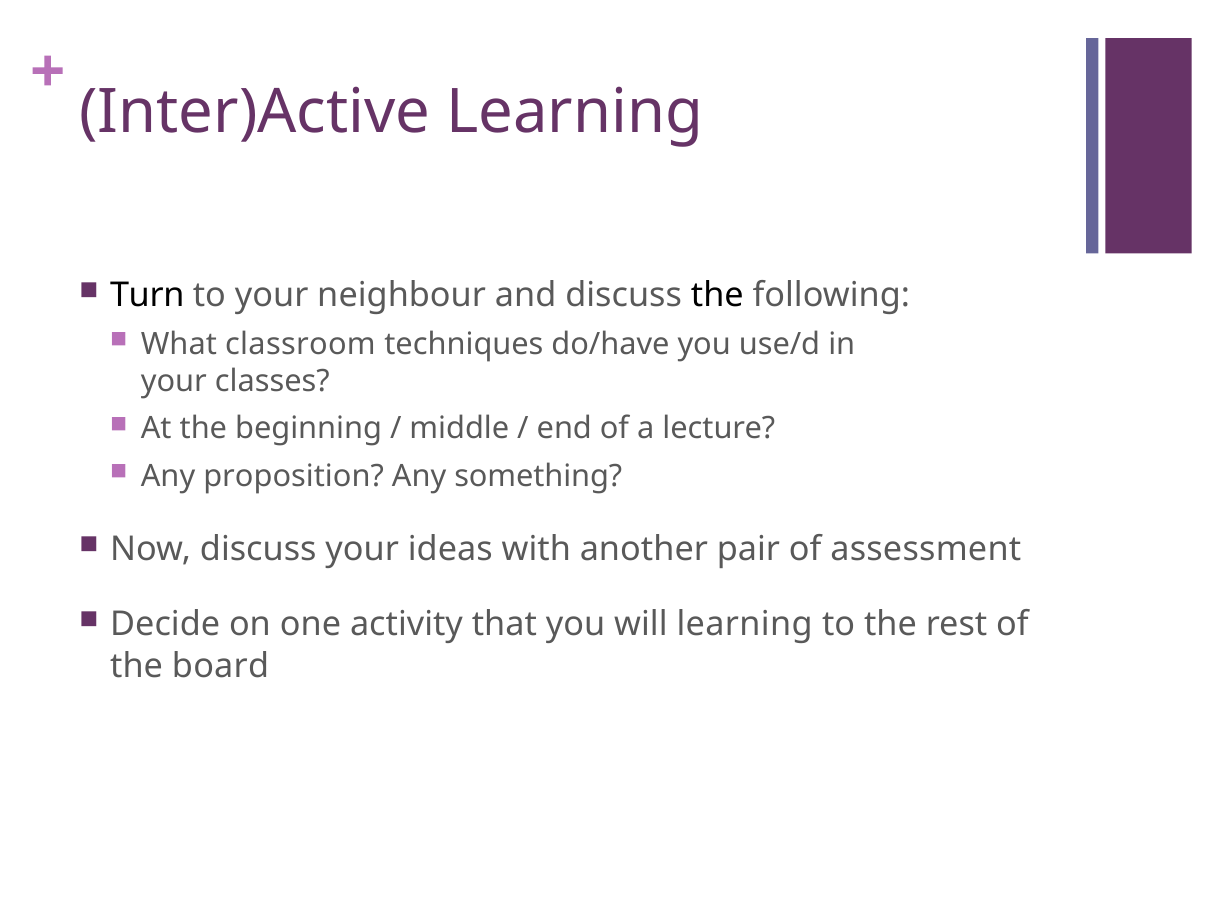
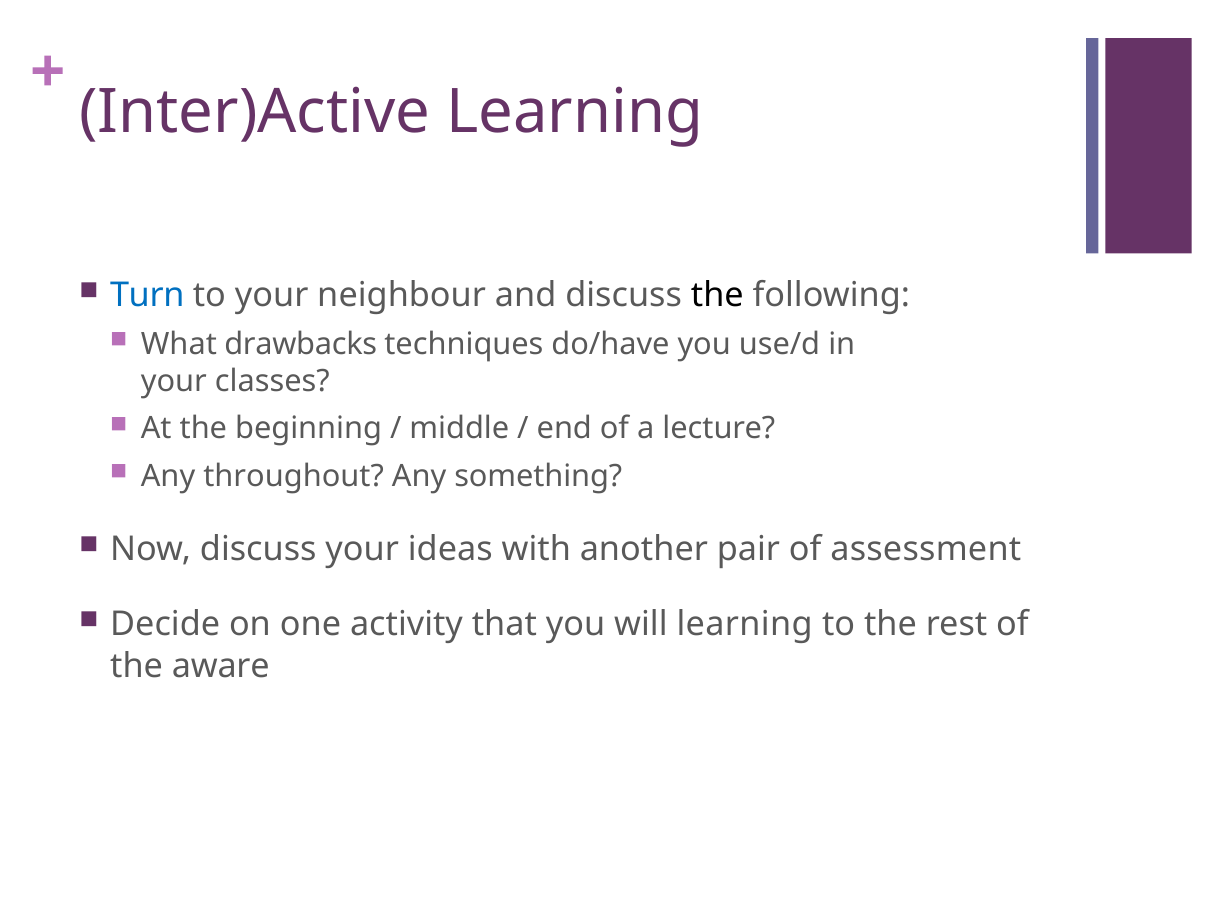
Turn colour: black -> blue (147, 296)
classroom: classroom -> drawbacks (301, 345)
proposition: proposition -> throughout (294, 476)
board: board -> aware (221, 666)
